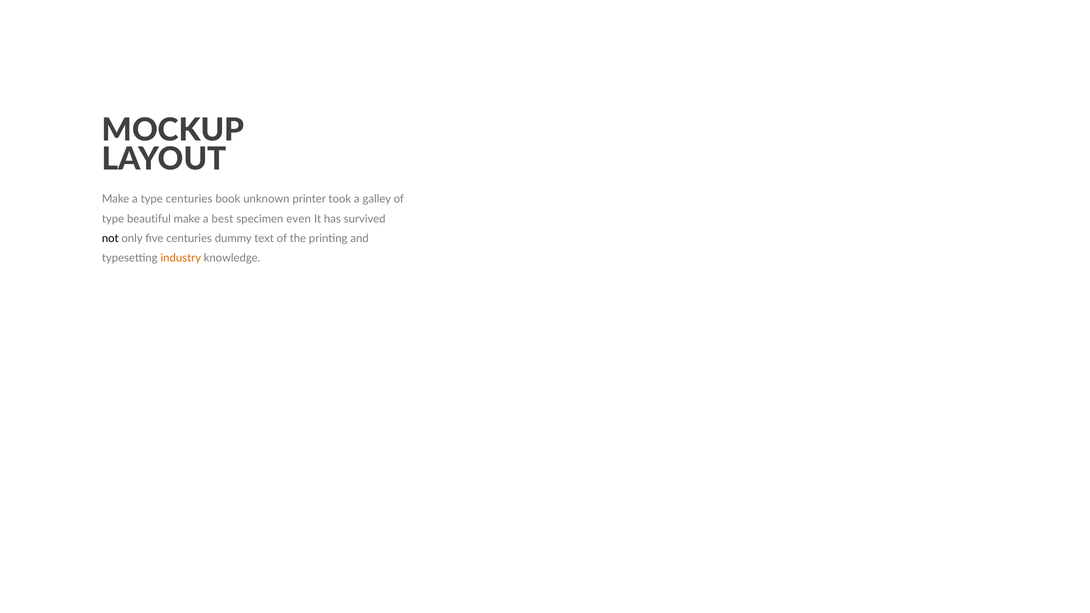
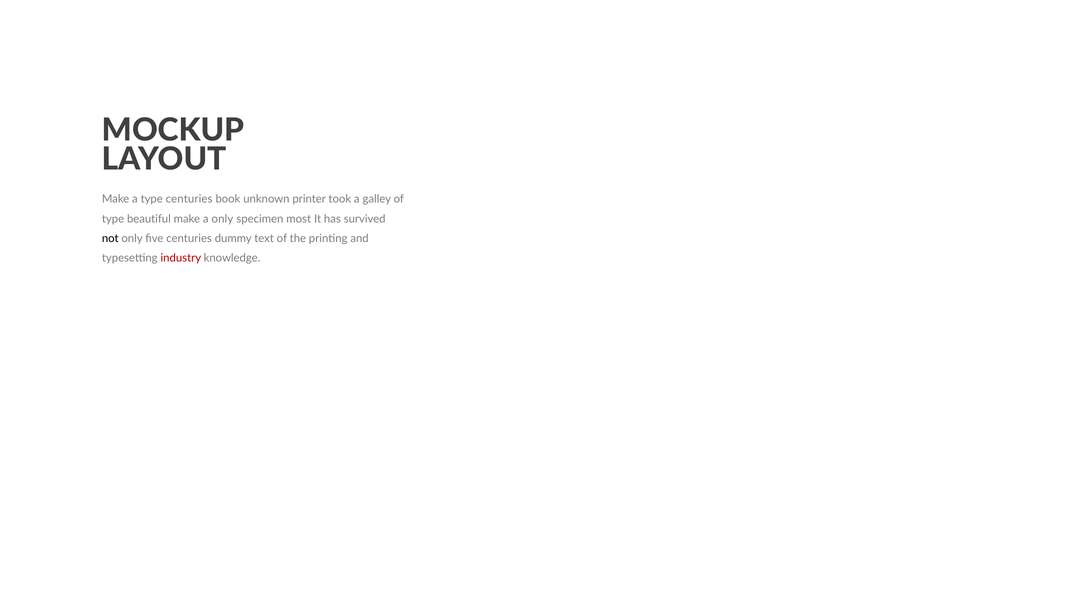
a best: best -> only (222, 219)
even: even -> most (299, 219)
industry colour: orange -> red (181, 258)
